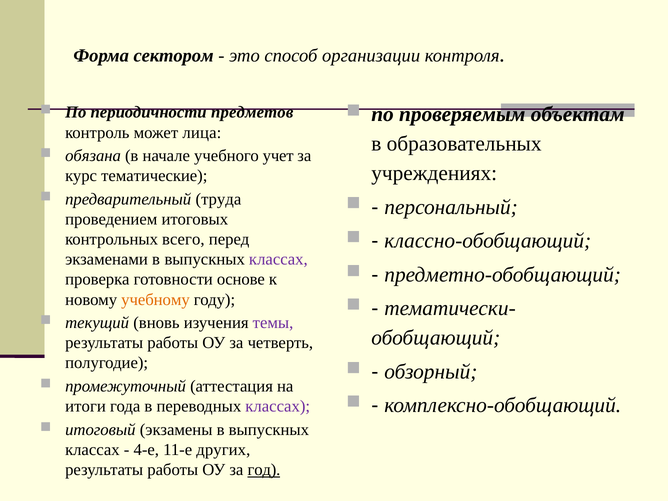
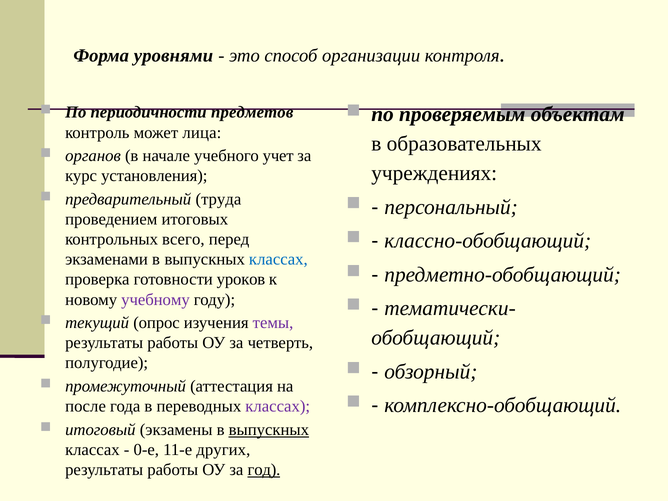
сектором: сектором -> уровнями (173, 56)
обязана: обязана -> органов (93, 156)
тематические: тематические -> установления (154, 176)
классах colour: purple -> blue (278, 259)
основе: основе -> уроков (241, 279)
учебному colour: orange -> purple (156, 300)
вновь: вновь -> опрос (156, 323)
итоги: итоги -> после (86, 406)
выпускных underline: none -> present (269, 430)
4-е: 4-е -> 0-е (146, 450)
